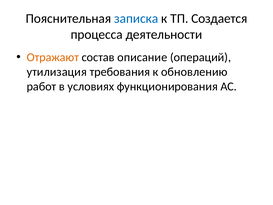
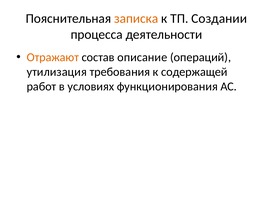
записка colour: blue -> orange (136, 18)
Создается: Создается -> Создании (219, 18)
обновлению: обновлению -> содержащей (194, 72)
